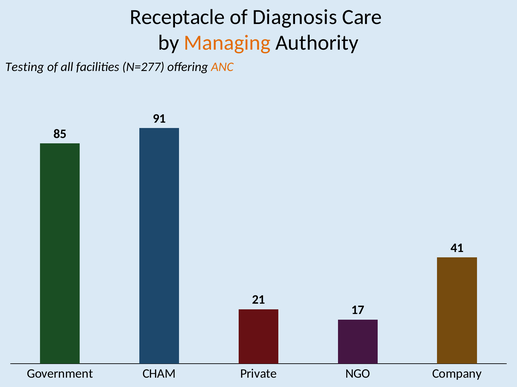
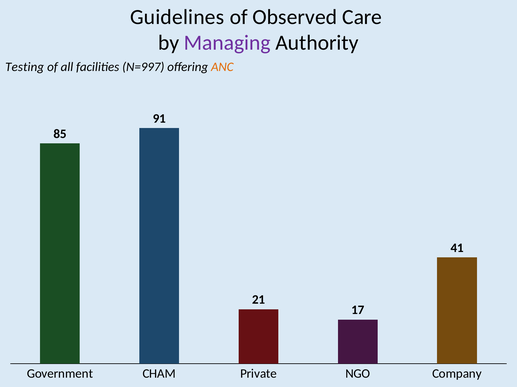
Receptacle: Receptacle -> Guidelines (177, 17)
Diagnosis: Diagnosis -> Observed (295, 17)
Managing colour: orange -> purple (227, 43)
N=277: N=277 -> N=997 (143, 67)
